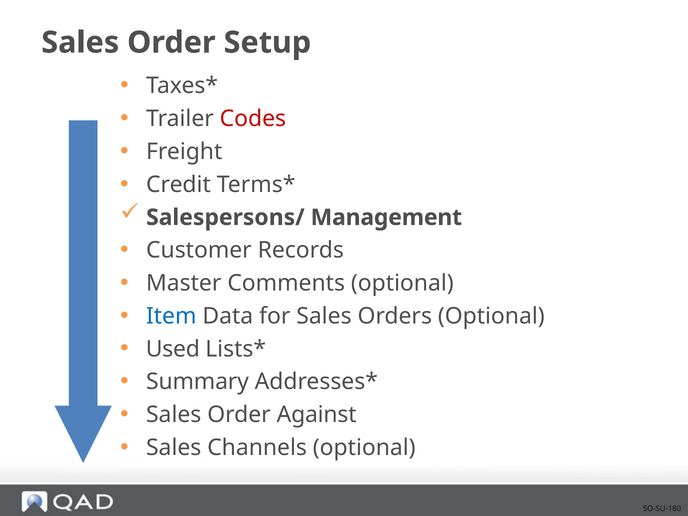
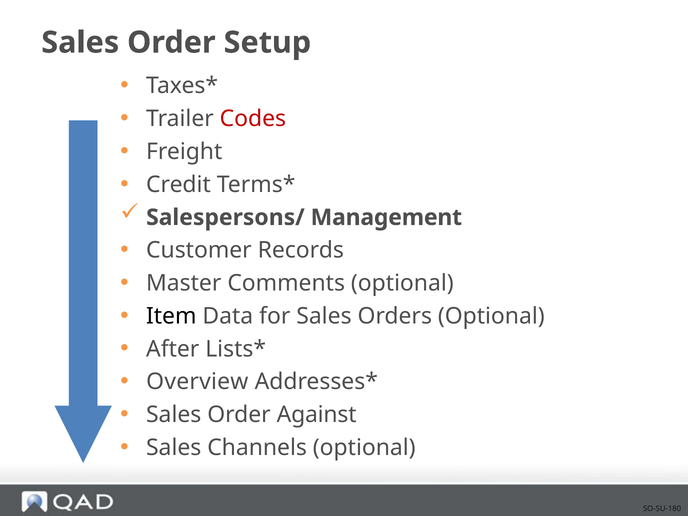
Item colour: blue -> black (171, 316)
Used: Used -> After (173, 349)
Summary: Summary -> Overview (197, 382)
